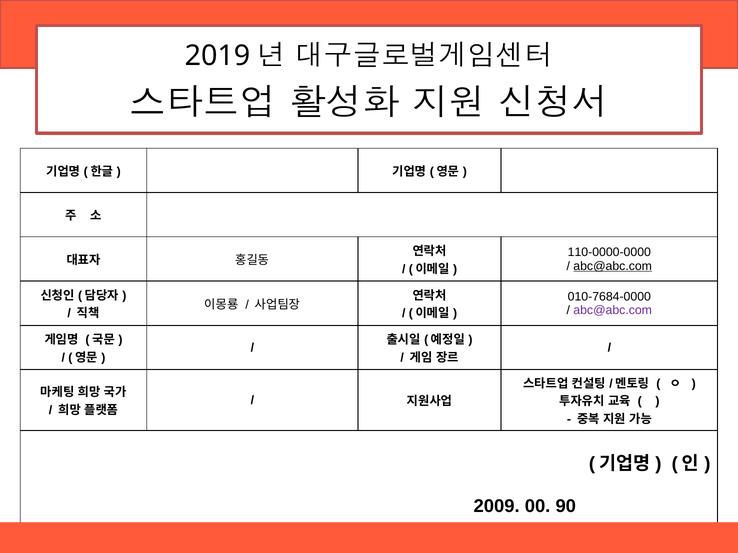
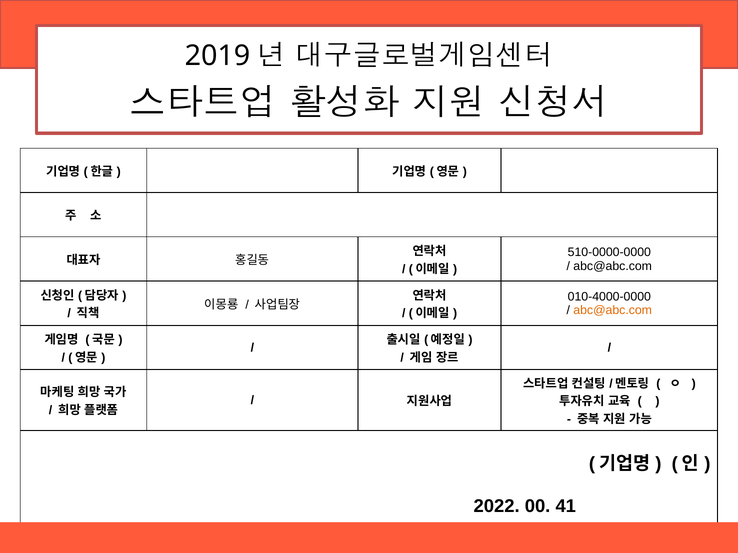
110-0000-0000: 110-0000-0000 -> 510-0000-0000 (609, 253)
abc@abc.com underline: present -> none (613, 266)
010-7684-0000: 010-7684-0000 -> 010-4000-0000 (609, 297)
abc@abc.com colour: purple -> orange (613, 311)
2009: 2009 -> 2022 (497, 507)
90: 90 -> 41 (566, 507)
